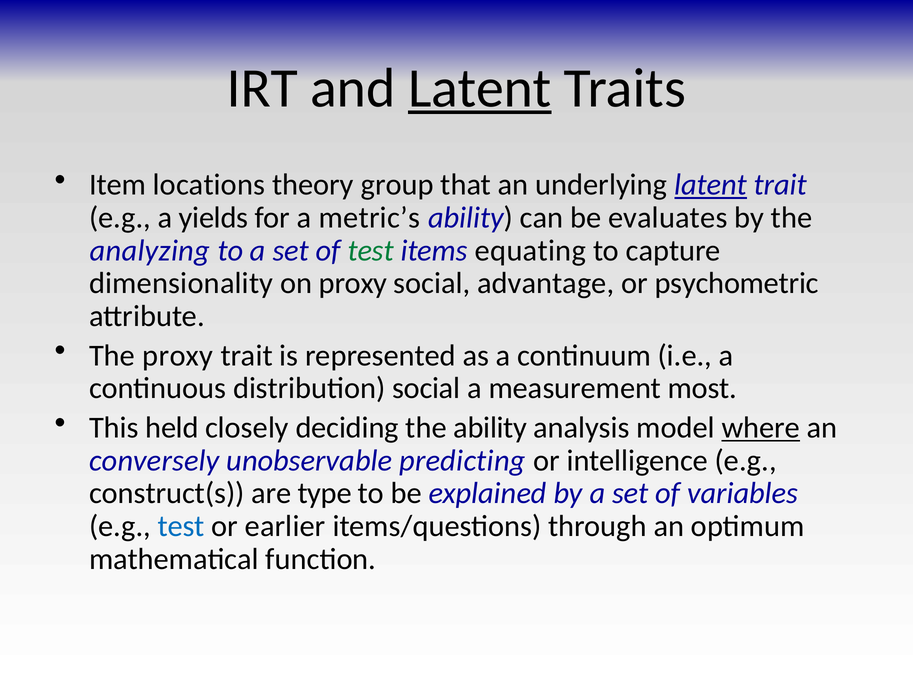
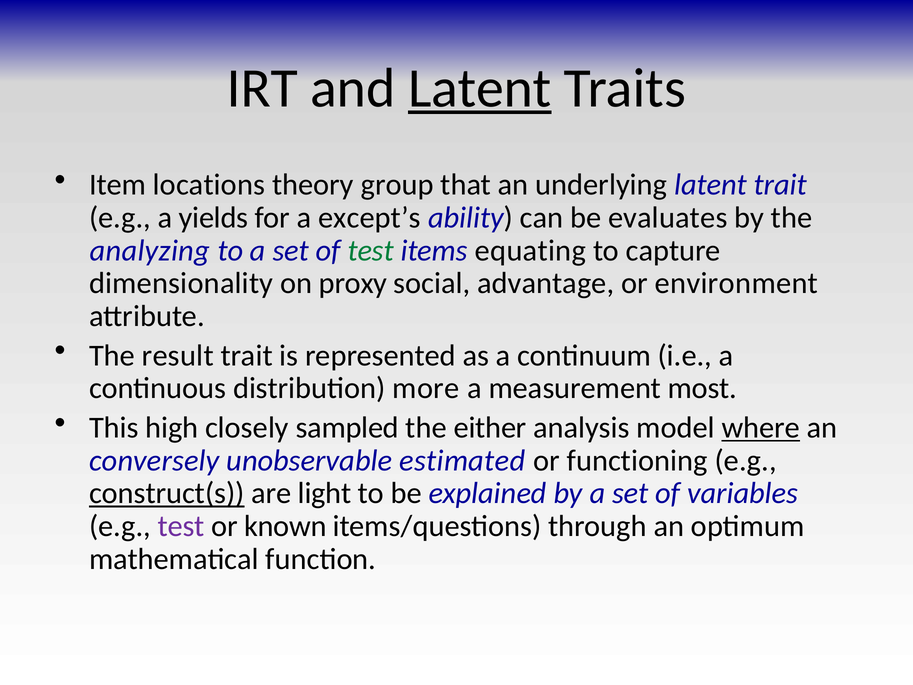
latent underline: present -> none (711, 185)
metric’s: metric’s -> except’s (369, 218)
psychometric: psychometric -> environment (736, 283)
The proxy: proxy -> result (178, 355)
distribution social: social -> more (426, 388)
held: held -> high (172, 428)
deciding: deciding -> sampled (347, 428)
the ability: ability -> either (490, 428)
predicting: predicting -> estimated (462, 460)
intelligence: intelligence -> functioning (637, 460)
construct(s underline: none -> present (167, 493)
type: type -> light (325, 493)
test colour: blue -> purple (181, 526)
earlier: earlier -> known (285, 526)
